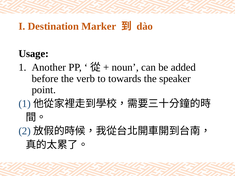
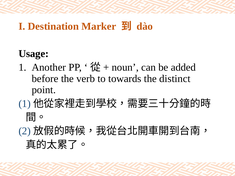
speaker: speaker -> distinct (175, 79)
